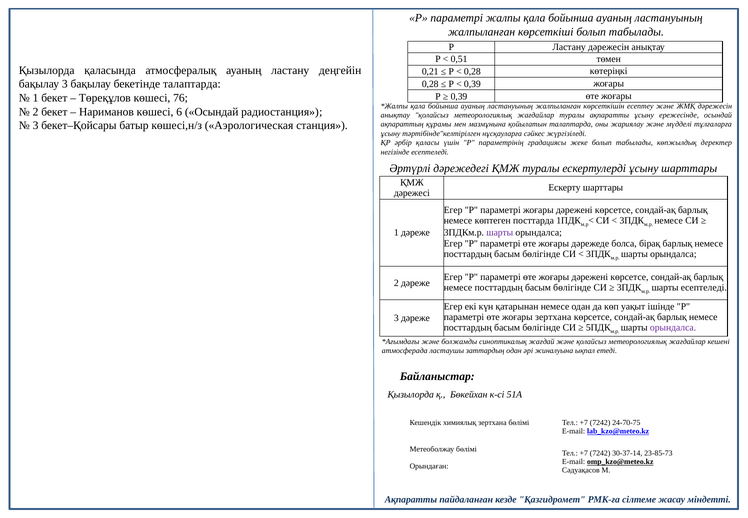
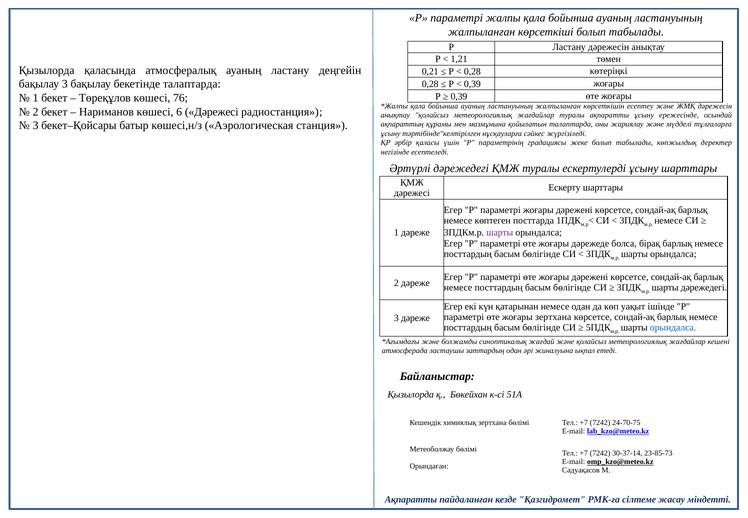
0,51: 0,51 -> 1,21 (459, 59)
6 Осындай: Осындай -> Дәрежесі (212, 112)
шарты есептеледі: есептеледі -> дәрежедегі (704, 288)
орындалса colour: purple -> blue (673, 328)
